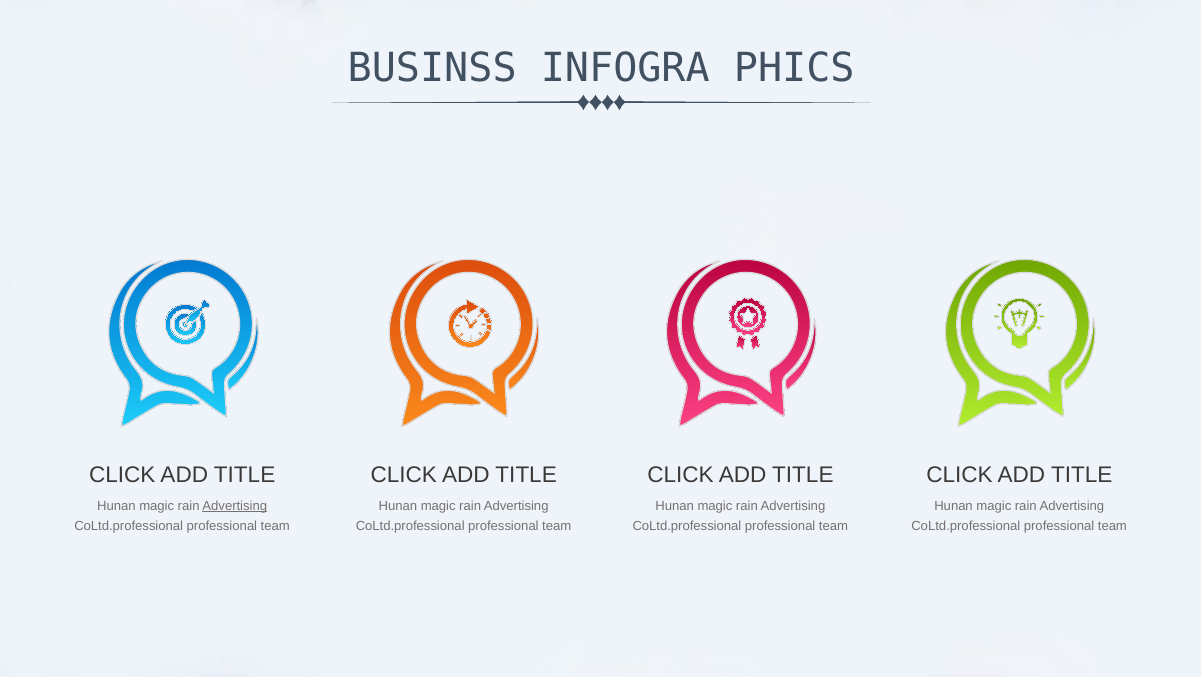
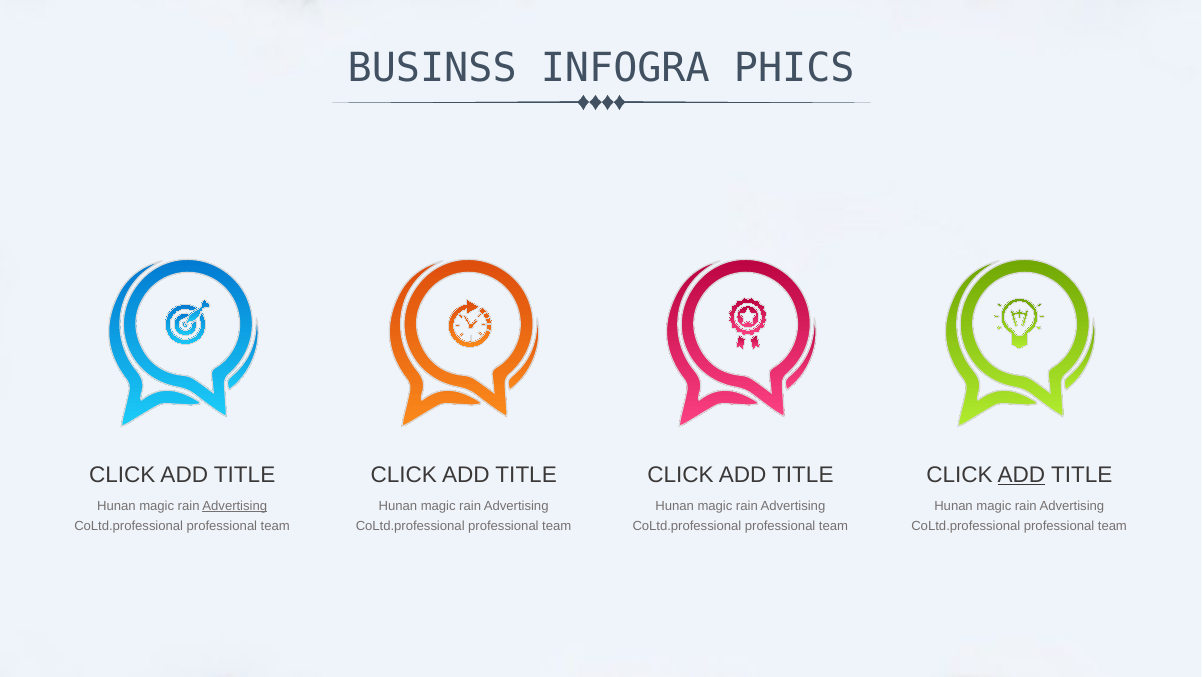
ADD underline: none -> present (1021, 475)
